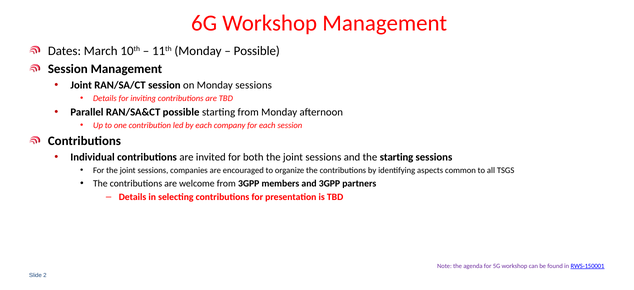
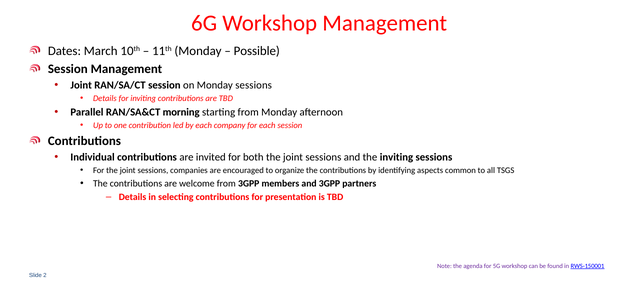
RAN/SA&CT possible: possible -> morning (181, 112)
the starting: starting -> inviting (396, 157)
